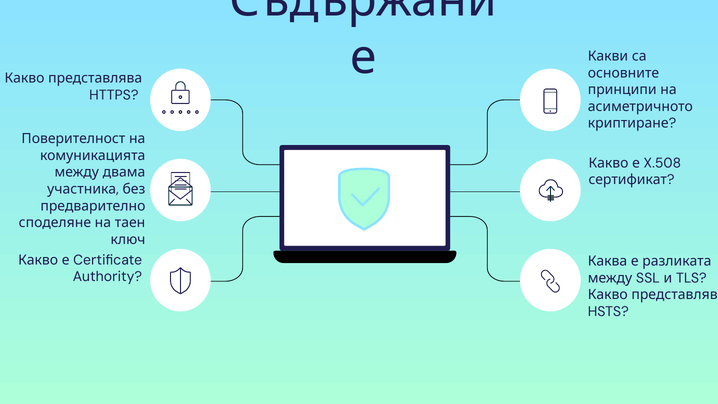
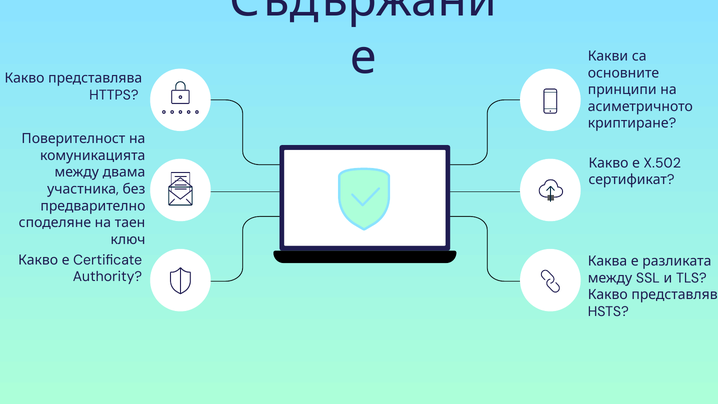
X.508: X.508 -> X.502 (662, 163)
